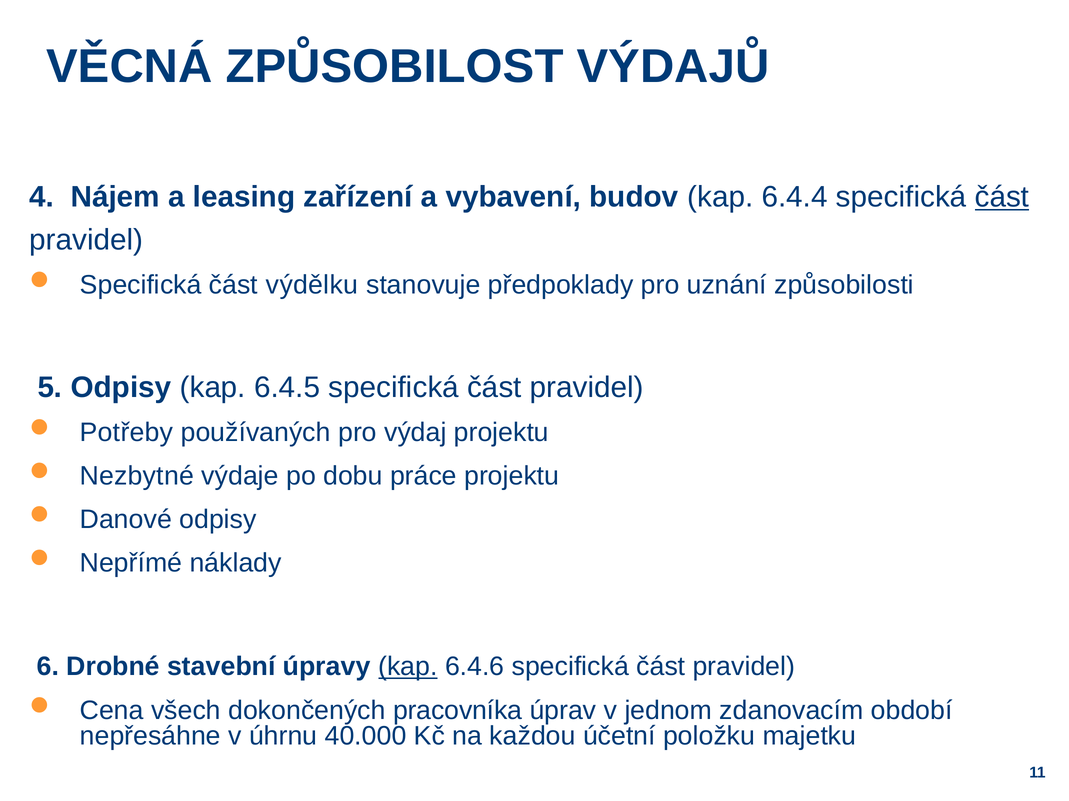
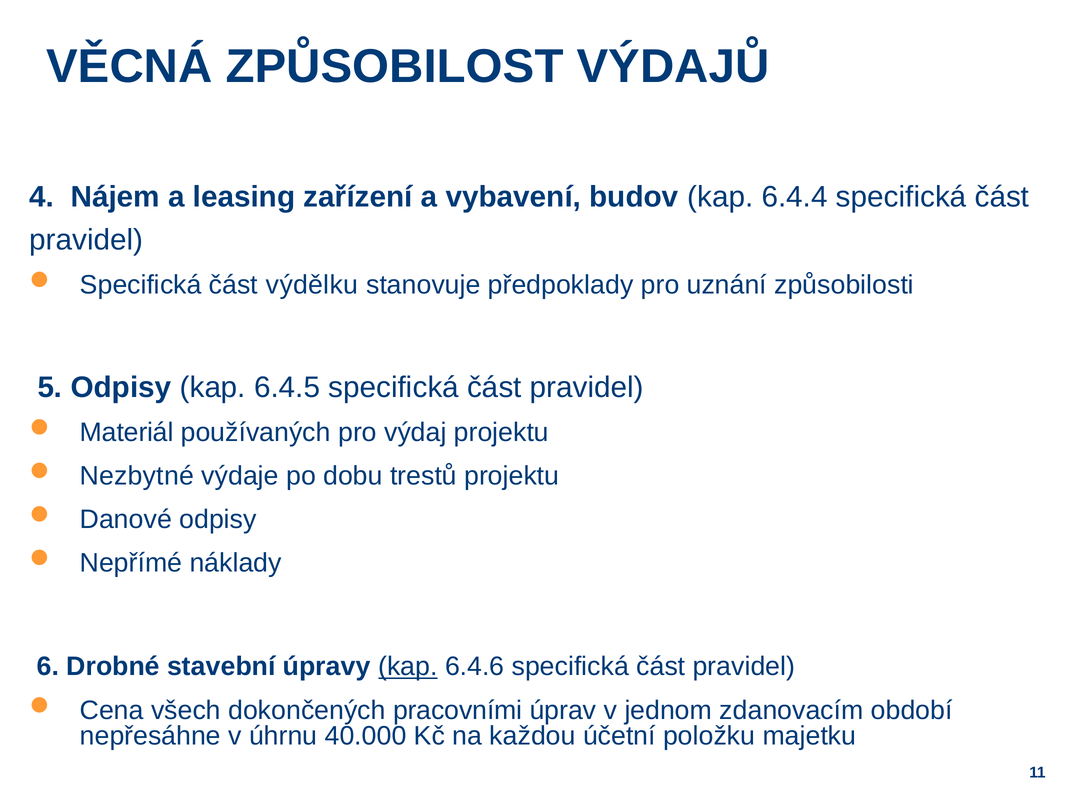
část underline: present -> none (1002, 197)
Potřeby: Potřeby -> Materiál (127, 433)
práce: práce -> trestů (423, 476)
pracovníka: pracovníka -> pracovními (458, 711)
